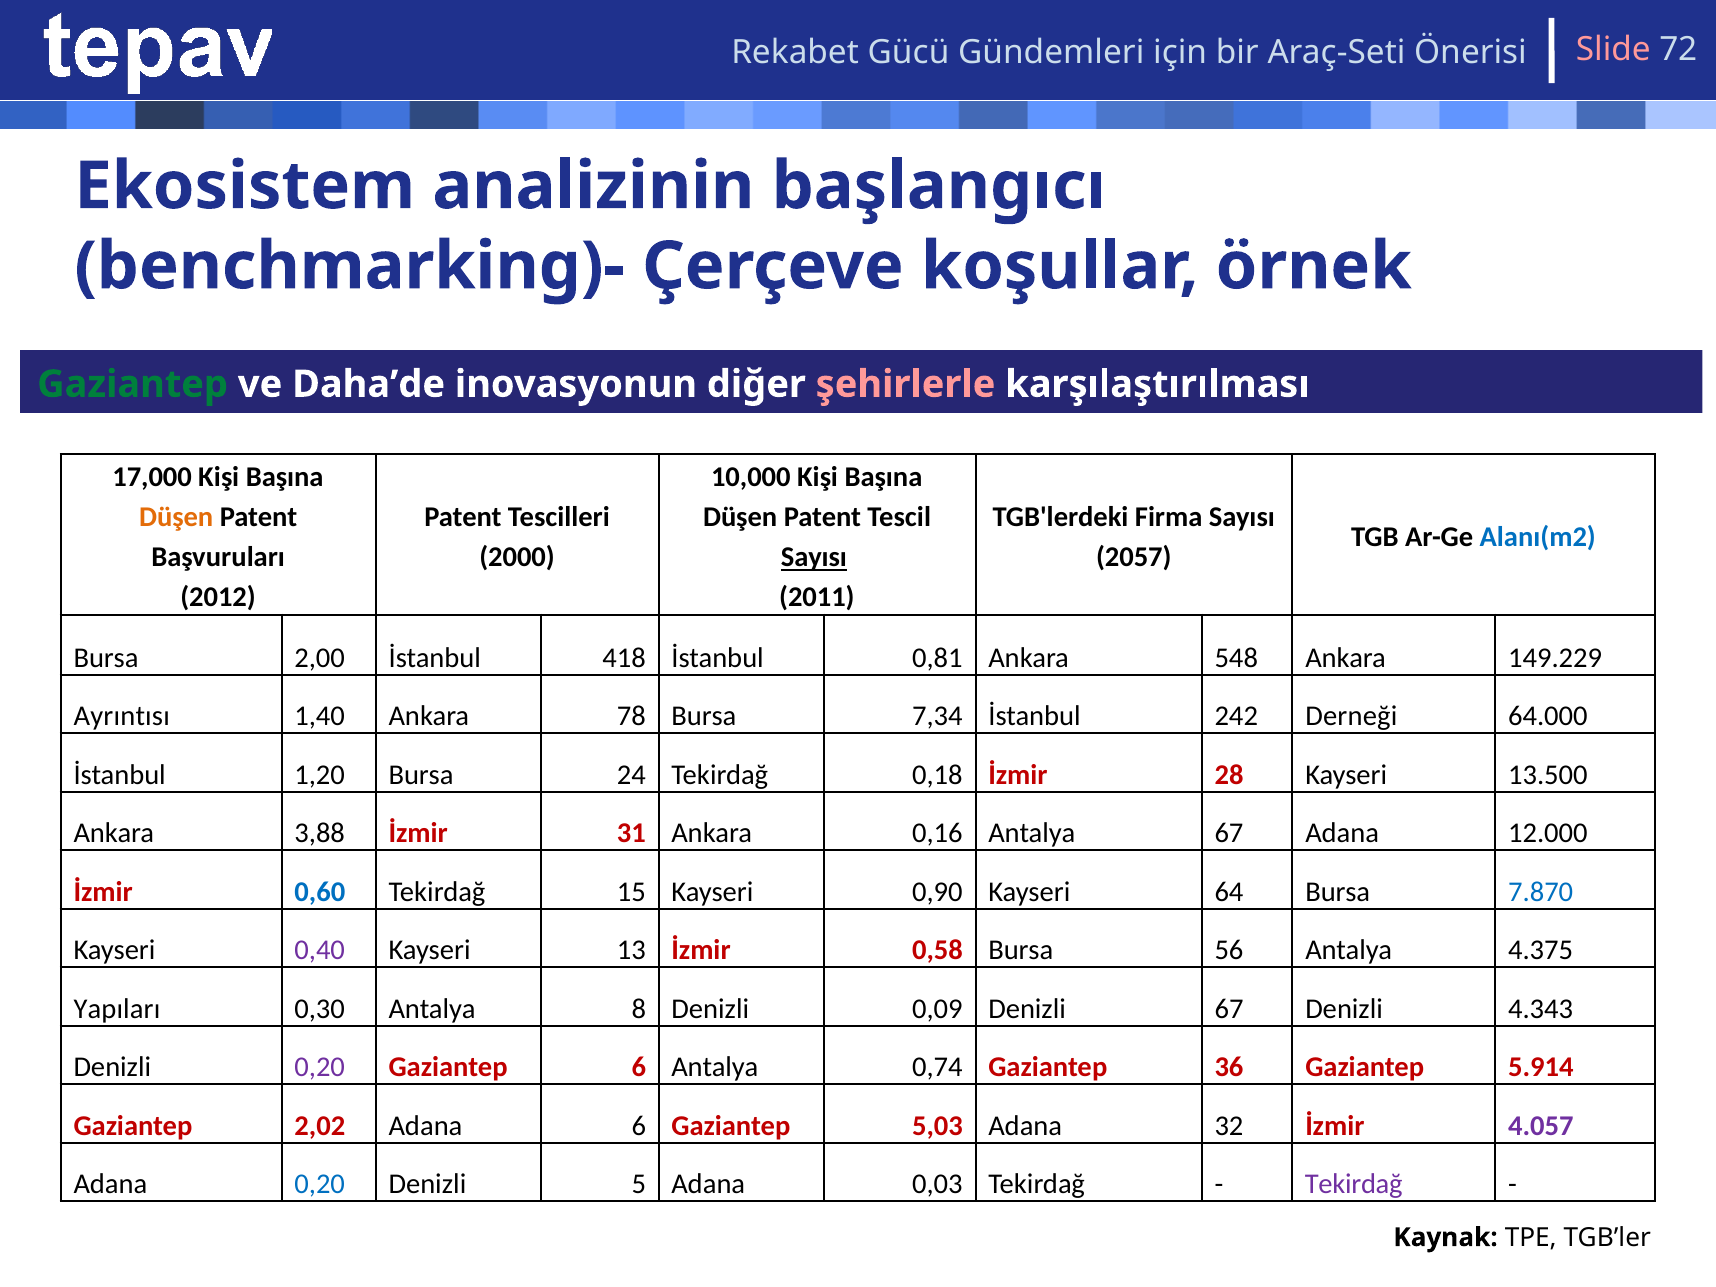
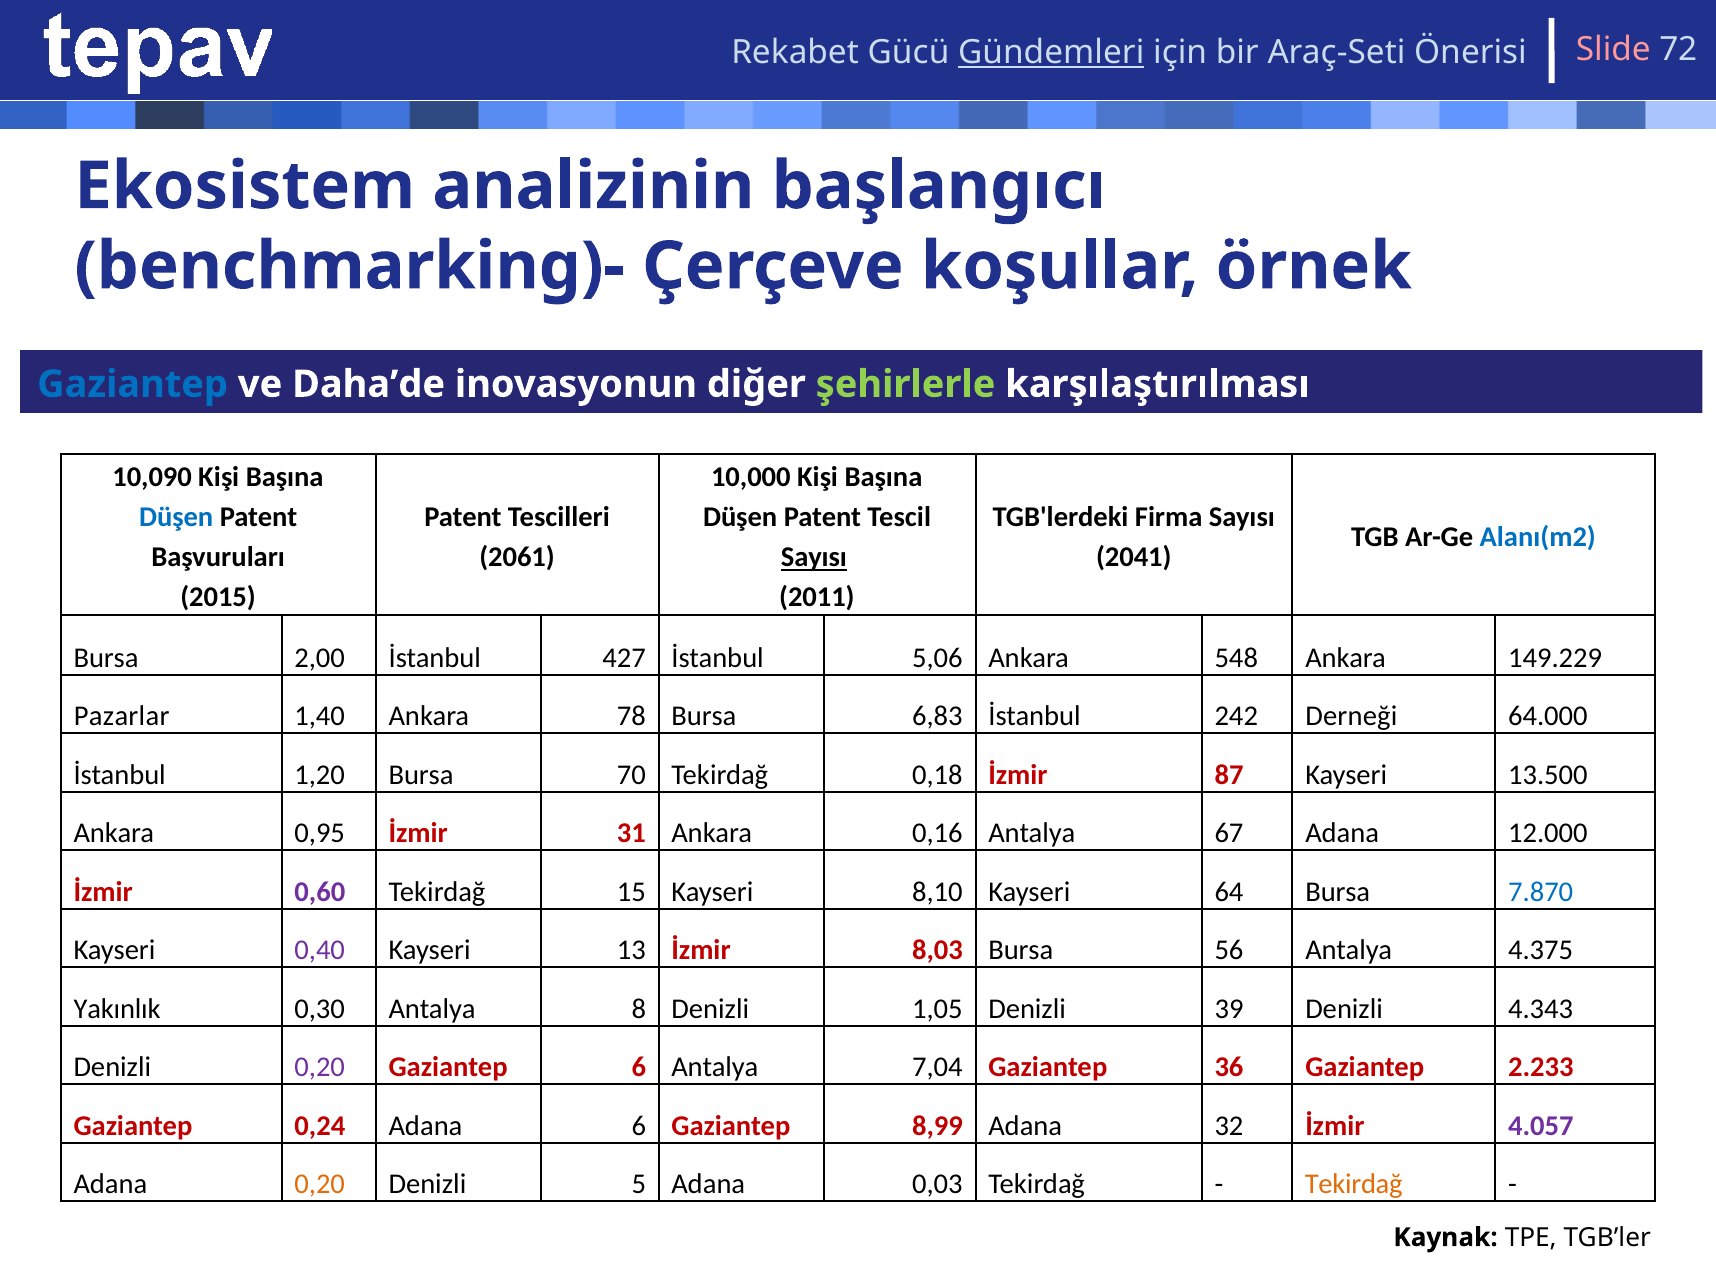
Gündemleri underline: none -> present (1051, 52)
Gaziantep colour: green -> blue (133, 384)
şehirlerle colour: pink -> light green (906, 384)
17,000: 17,000 -> 10,090 (152, 477)
Düşen colour: orange -> blue (176, 517)
2000: 2000 -> 2061 (517, 557)
2057: 2057 -> 2041 (1134, 557)
2012: 2012 -> 2015 (218, 597)
418: 418 -> 427 (624, 658)
0,81: 0,81 -> 5,06 (937, 658)
Ayrıntısı: Ayrıntısı -> Pazarlar (122, 716)
7,34: 7,34 -> 6,83 (937, 716)
24: 24 -> 70 (631, 775)
28: 28 -> 87 (1229, 775)
3,88: 3,88 -> 0,95 (320, 833)
0,60 colour: blue -> purple (320, 892)
0,90: 0,90 -> 8,10 (937, 892)
0,58: 0,58 -> 8,03 (938, 950)
Yapıları: Yapıları -> Yakınlık (117, 1009)
0,09: 0,09 -> 1,05 (937, 1009)
Denizli 67: 67 -> 39 (1229, 1009)
0,74: 0,74 -> 7,04 (937, 1067)
5.914: 5.914 -> 2.233 (1541, 1067)
2,02: 2,02 -> 0,24 (320, 1126)
5,03: 5,03 -> 8,99 (938, 1126)
0,20 colour: blue -> orange (320, 1184)
Tekirdağ colour: purple -> orange (1354, 1184)
